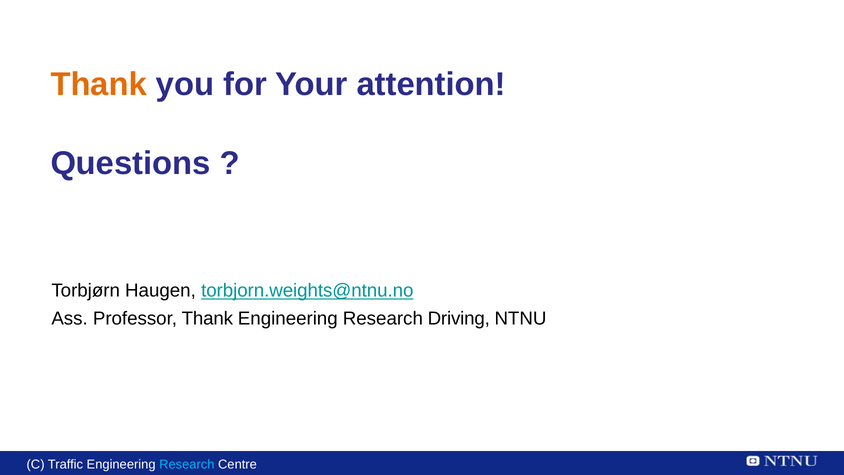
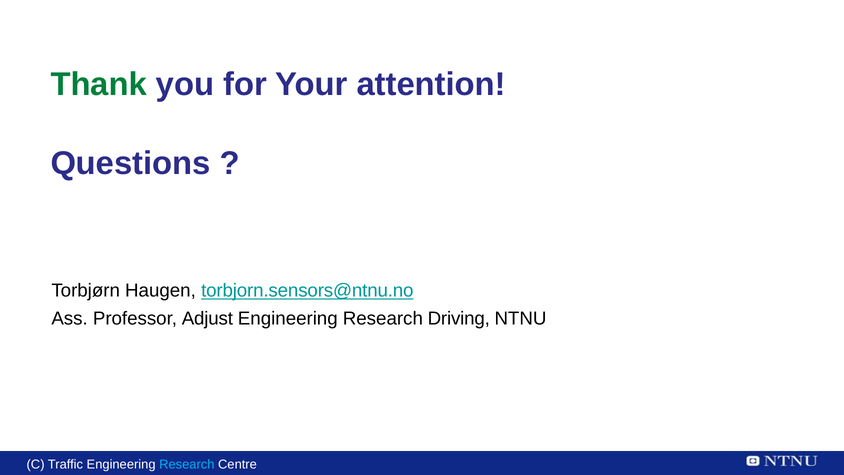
Thank colour: orange -> green (99, 85)
torbjorn.weights@ntnu.no: torbjorn.weights@ntnu.no -> torbjorn.sensors@ntnu.no (307, 291)
Professor Thank: Thank -> Adjust (207, 318)
